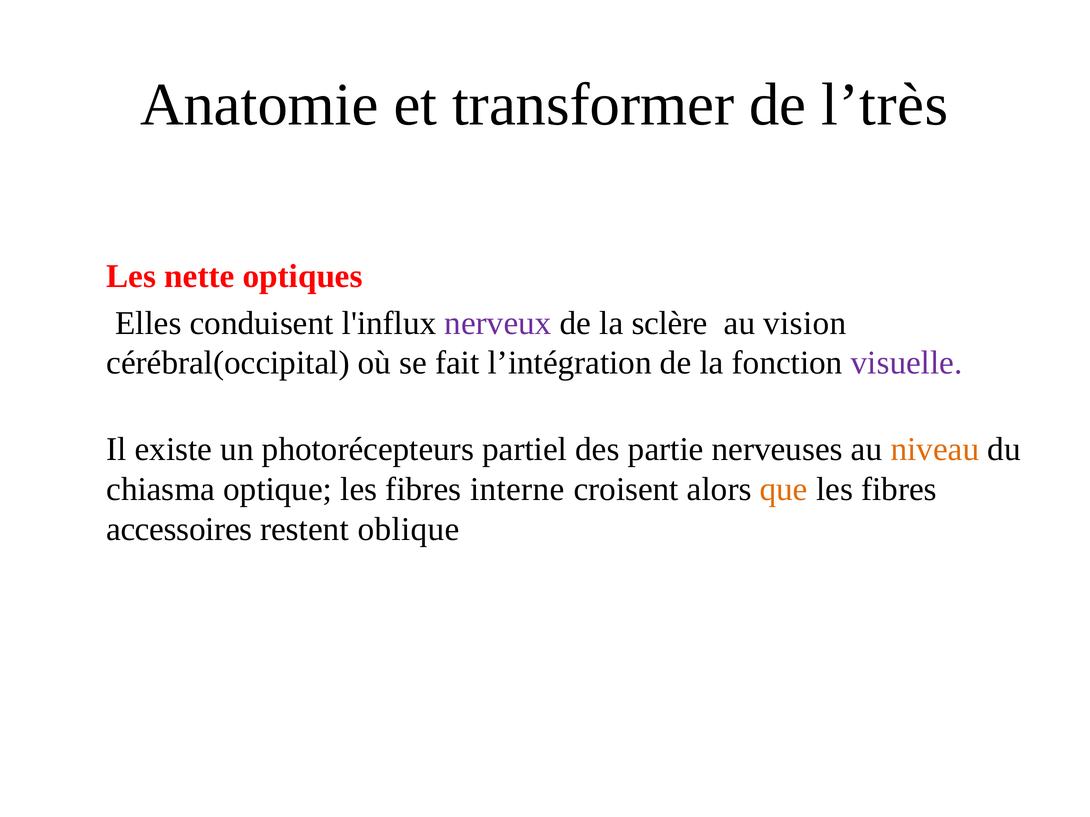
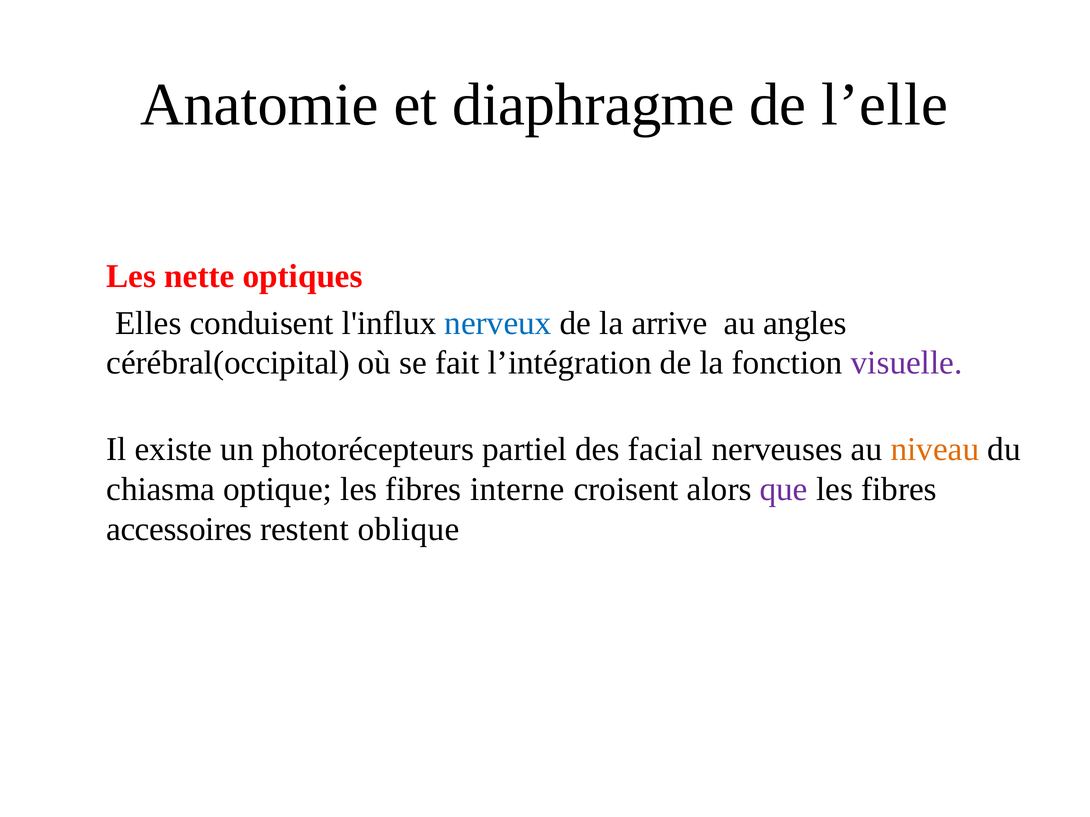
transformer: transformer -> diaphragme (593, 105)
l’très: l’très -> l’elle (885, 105)
nerveux colour: purple -> blue (498, 323)
sclère: sclère -> arrive (670, 323)
vision: vision -> angles (805, 323)
partie: partie -> facial (666, 450)
que colour: orange -> purple (784, 490)
